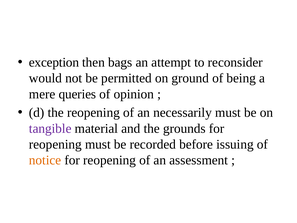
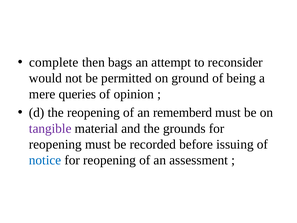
exception: exception -> complete (54, 62)
necessarily: necessarily -> rememberd (183, 112)
notice colour: orange -> blue (45, 160)
